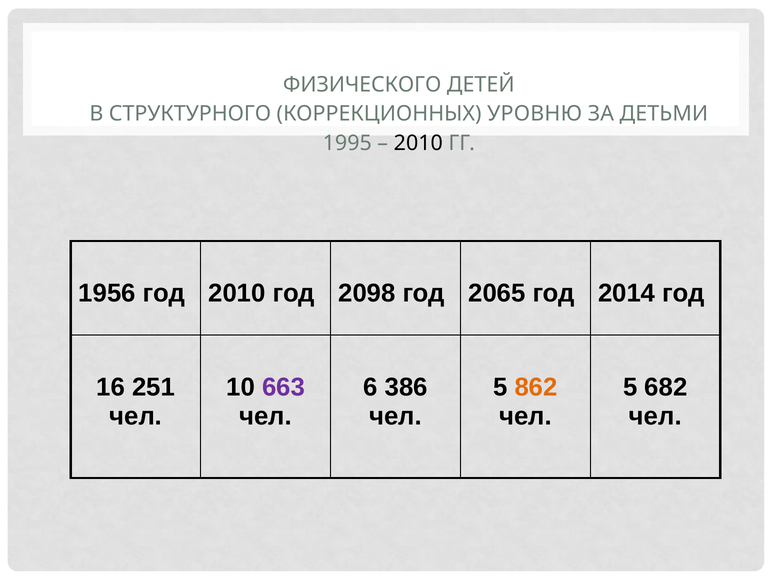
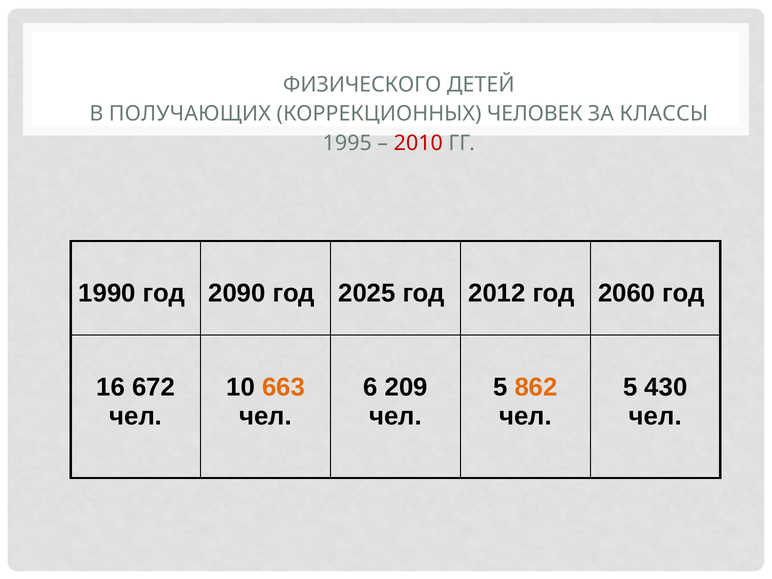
СТРУКТУРНОГО: СТРУКТУРНОГО -> ПОЛУЧАЮЩИХ (190, 114)
УРОВНЮ: УРОВНЮ -> ЧЕЛОВЕК (535, 114)
ДЕТЬМИ: ДЕТЬМИ -> КЛАССЫ (664, 114)
2010 colour: black -> red (418, 143)
1956: 1956 -> 1990 (107, 293)
год 2010: 2010 -> 2090 (237, 293)
2098: 2098 -> 2025 (367, 293)
2065: 2065 -> 2012 (497, 293)
2014: 2014 -> 2060 (627, 293)
251: 251 -> 672 (154, 387)
663 colour: purple -> orange (283, 387)
386: 386 -> 209 (406, 387)
682: 682 -> 430 (666, 387)
